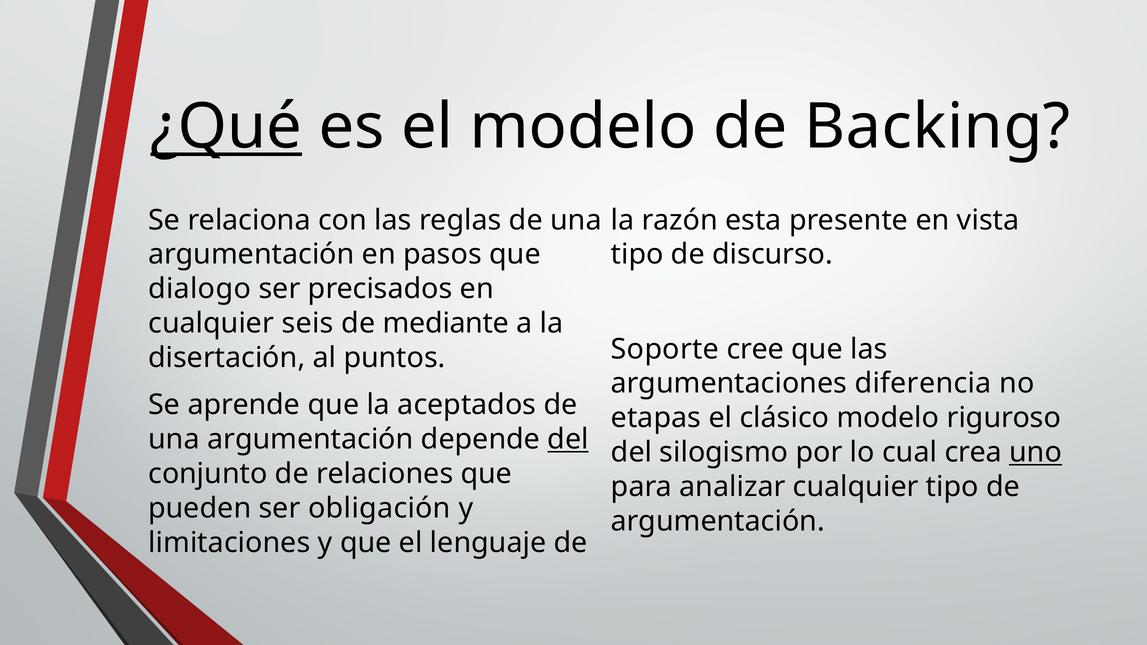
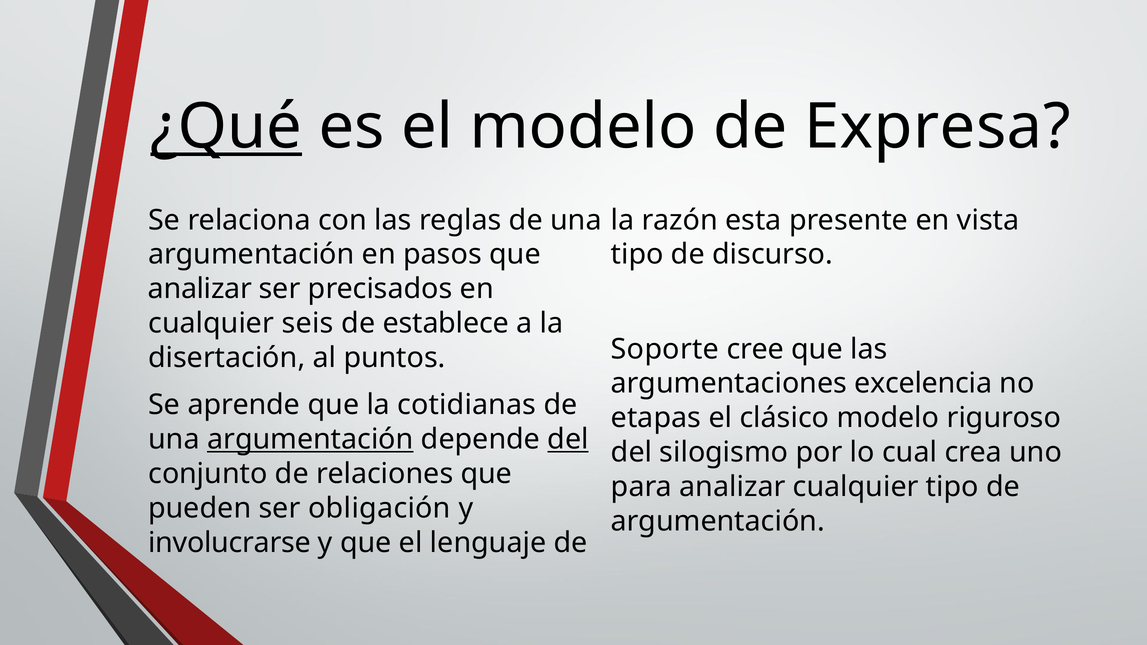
Backing: Backing -> Expresa (937, 127)
dialogo: dialogo -> analizar (200, 289)
mediante: mediante -> establece (446, 323)
diferencia: diferencia -> excelencia (923, 384)
aceptados: aceptados -> cotidianas (467, 405)
argumentación underline: none -> present (310, 440)
uno underline: present -> none (1036, 452)
limitaciones: limitaciones -> involucrarse (230, 543)
